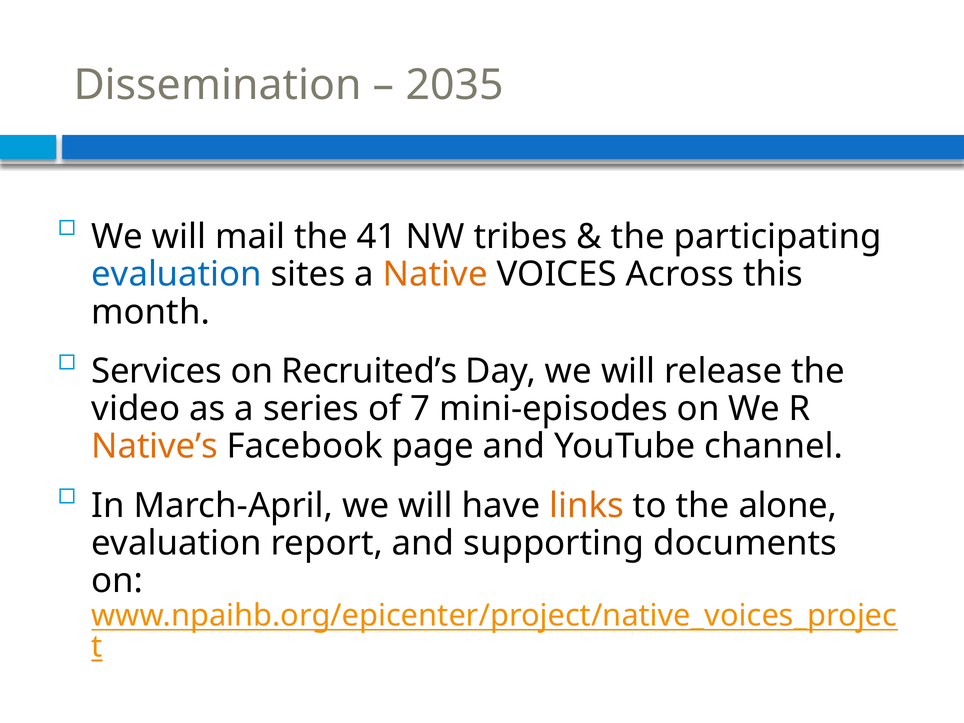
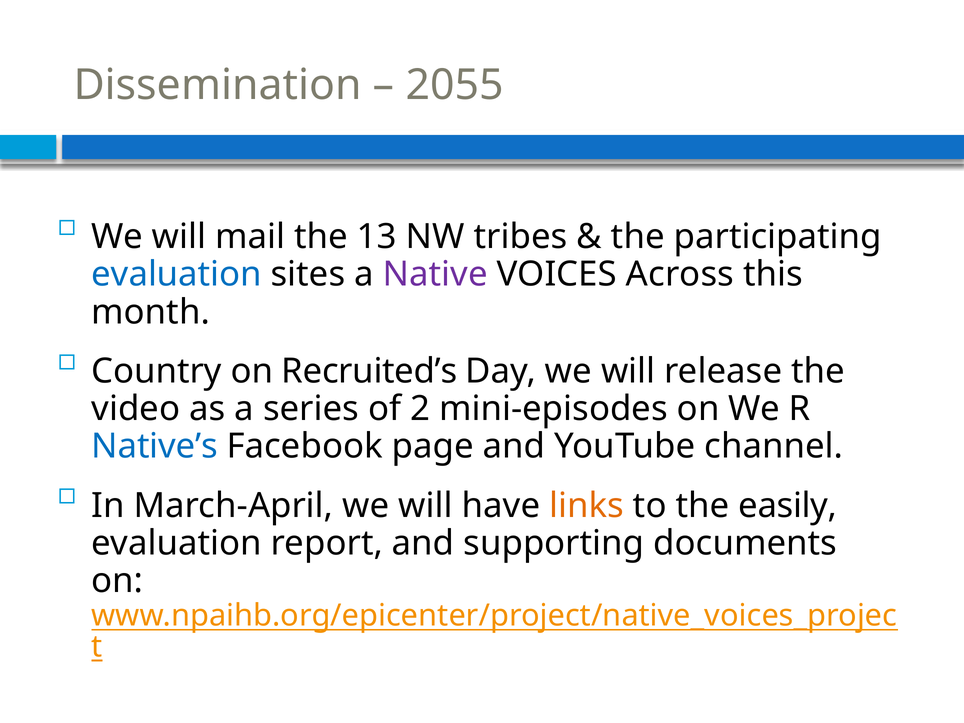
2035: 2035 -> 2055 (455, 85)
41: 41 -> 13 (377, 237)
Native colour: orange -> purple (435, 274)
Services: Services -> Country (156, 371)
7: 7 -> 2 (420, 409)
Native’s colour: orange -> blue (155, 446)
alone: alone -> easily (788, 506)
